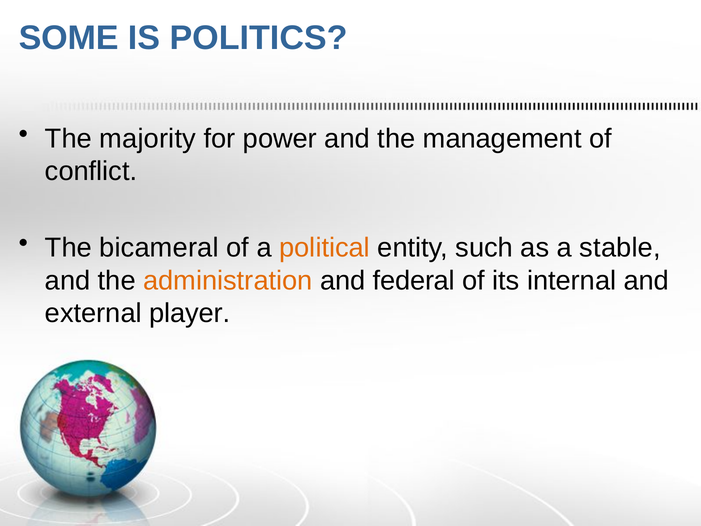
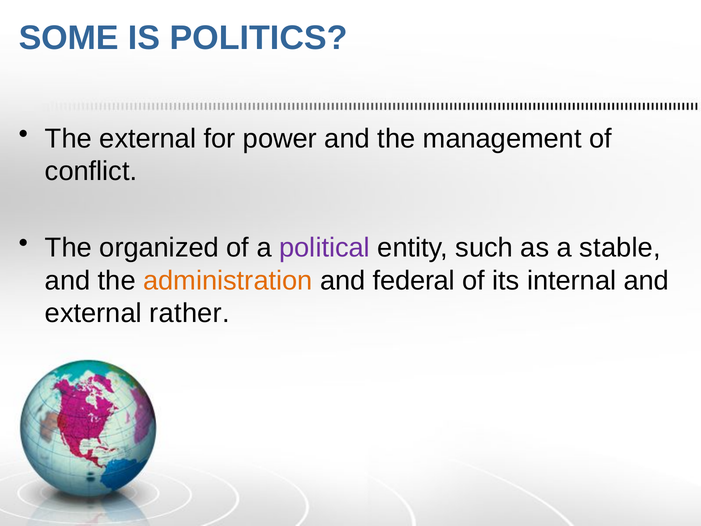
The majority: majority -> external (148, 139)
bicameral: bicameral -> organized (159, 248)
political colour: orange -> purple (325, 248)
player: player -> rather (190, 313)
